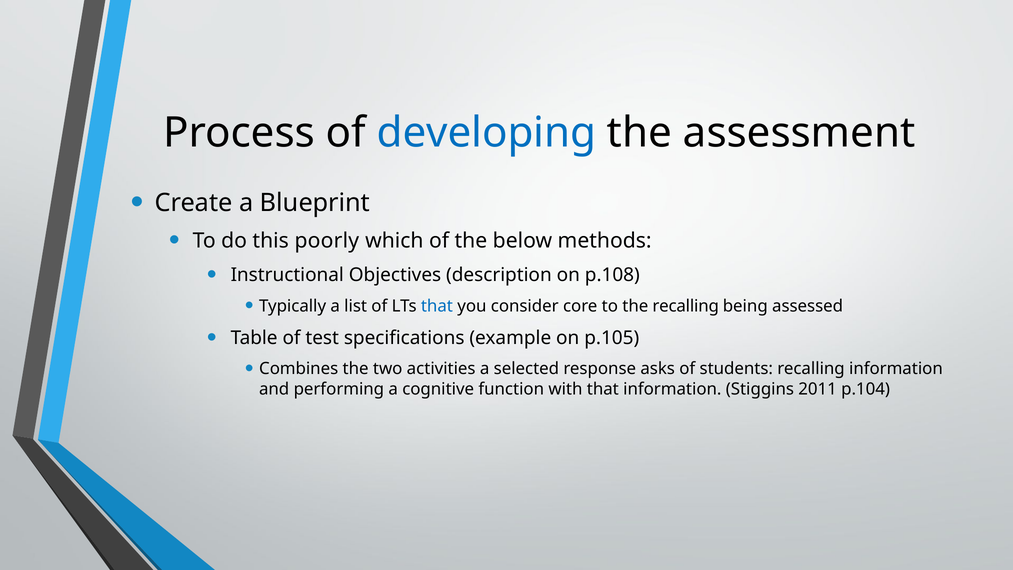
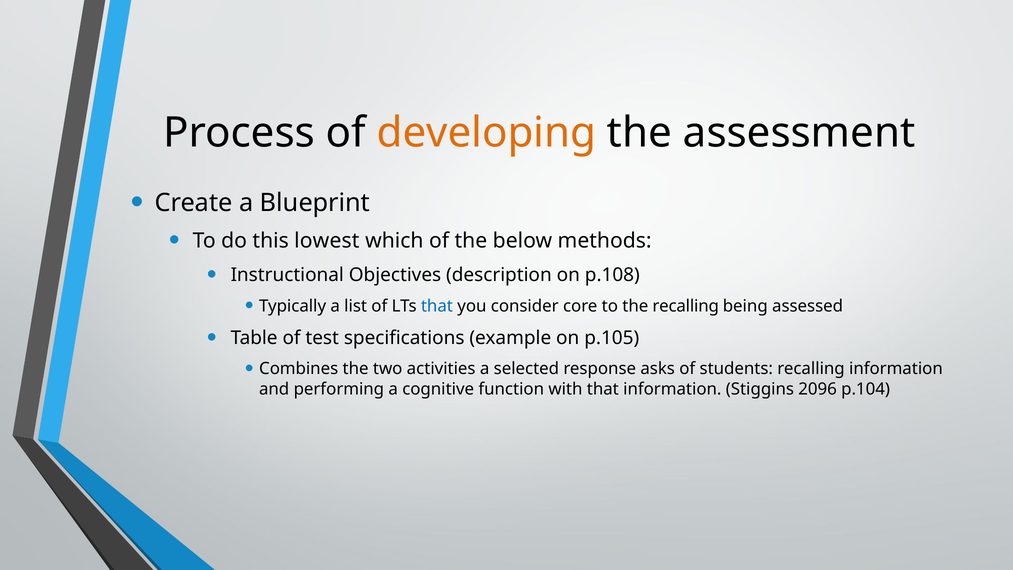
developing colour: blue -> orange (486, 133)
poorly: poorly -> lowest (327, 241)
2011: 2011 -> 2096 (818, 389)
